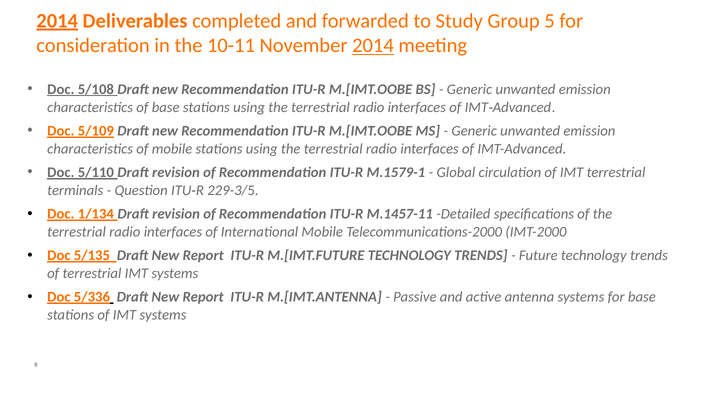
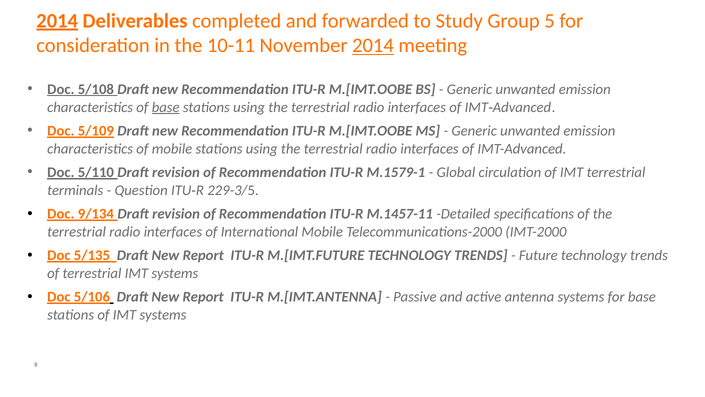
base underline: none -> present (166, 107)
1/134: 1/134 -> 9/134 (96, 214)
5/336: 5/336 -> 5/106 (92, 297)
